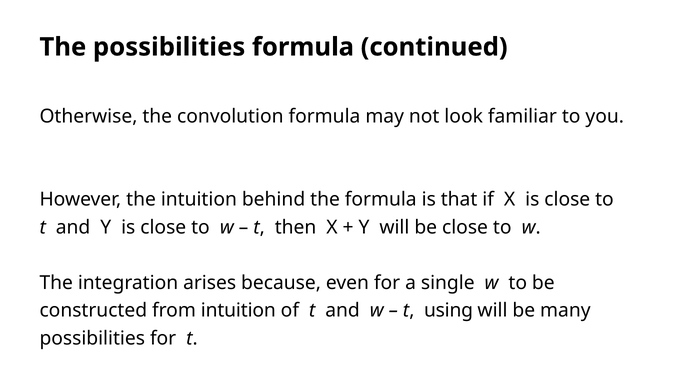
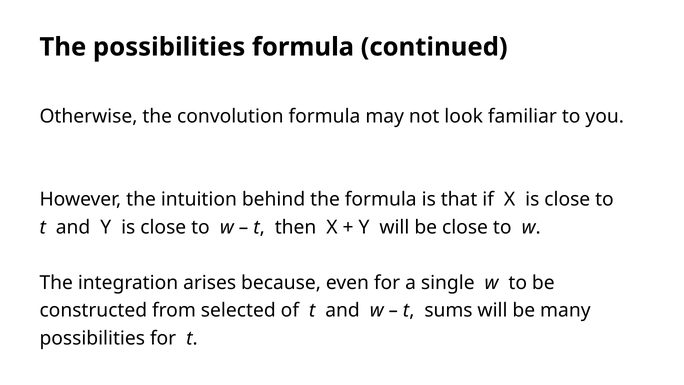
from intuition: intuition -> selected (238, 310)
using: using -> sums (448, 310)
